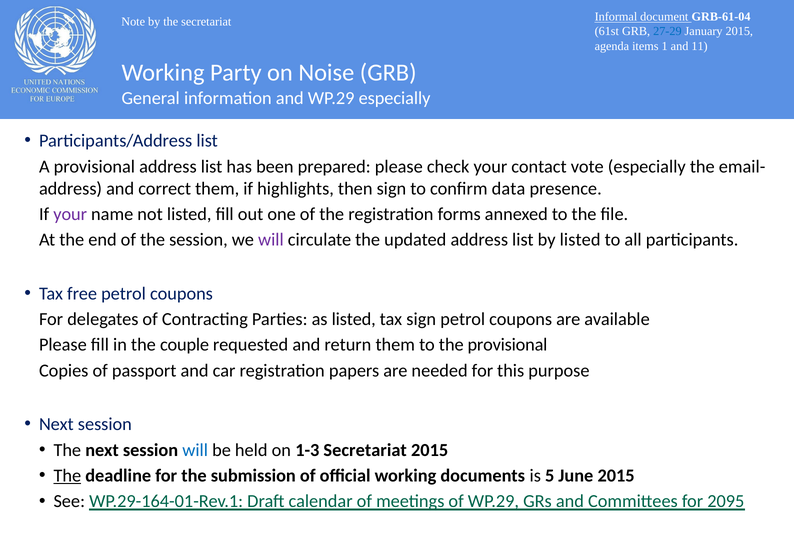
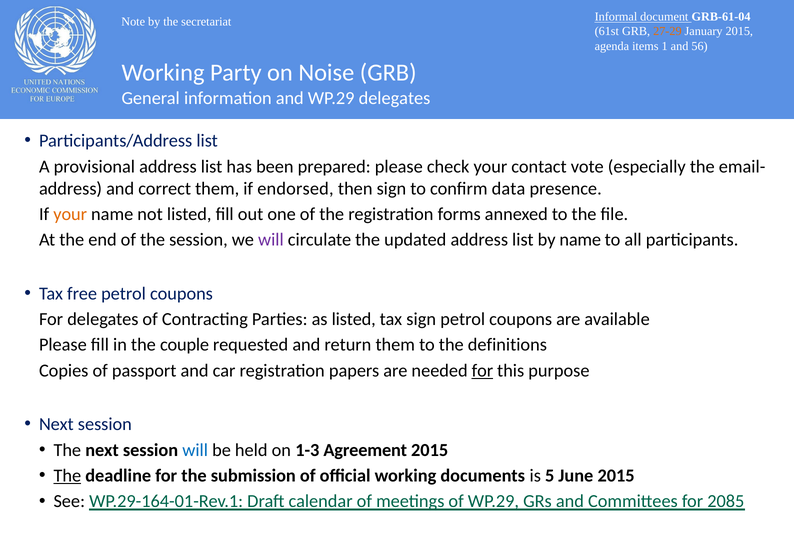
27-29 colour: blue -> orange (667, 31)
11: 11 -> 56 (700, 46)
WP.29 especially: especially -> delegates (395, 98)
highlights: highlights -> endorsed (295, 188)
your colour: purple -> orange (70, 214)
by listed: listed -> name (580, 240)
the provisional: provisional -> definitions (507, 345)
for underline: none -> present (482, 370)
1-3 Secretariat: Secretariat -> Agreement (365, 450)
2095: 2095 -> 2085 (726, 501)
